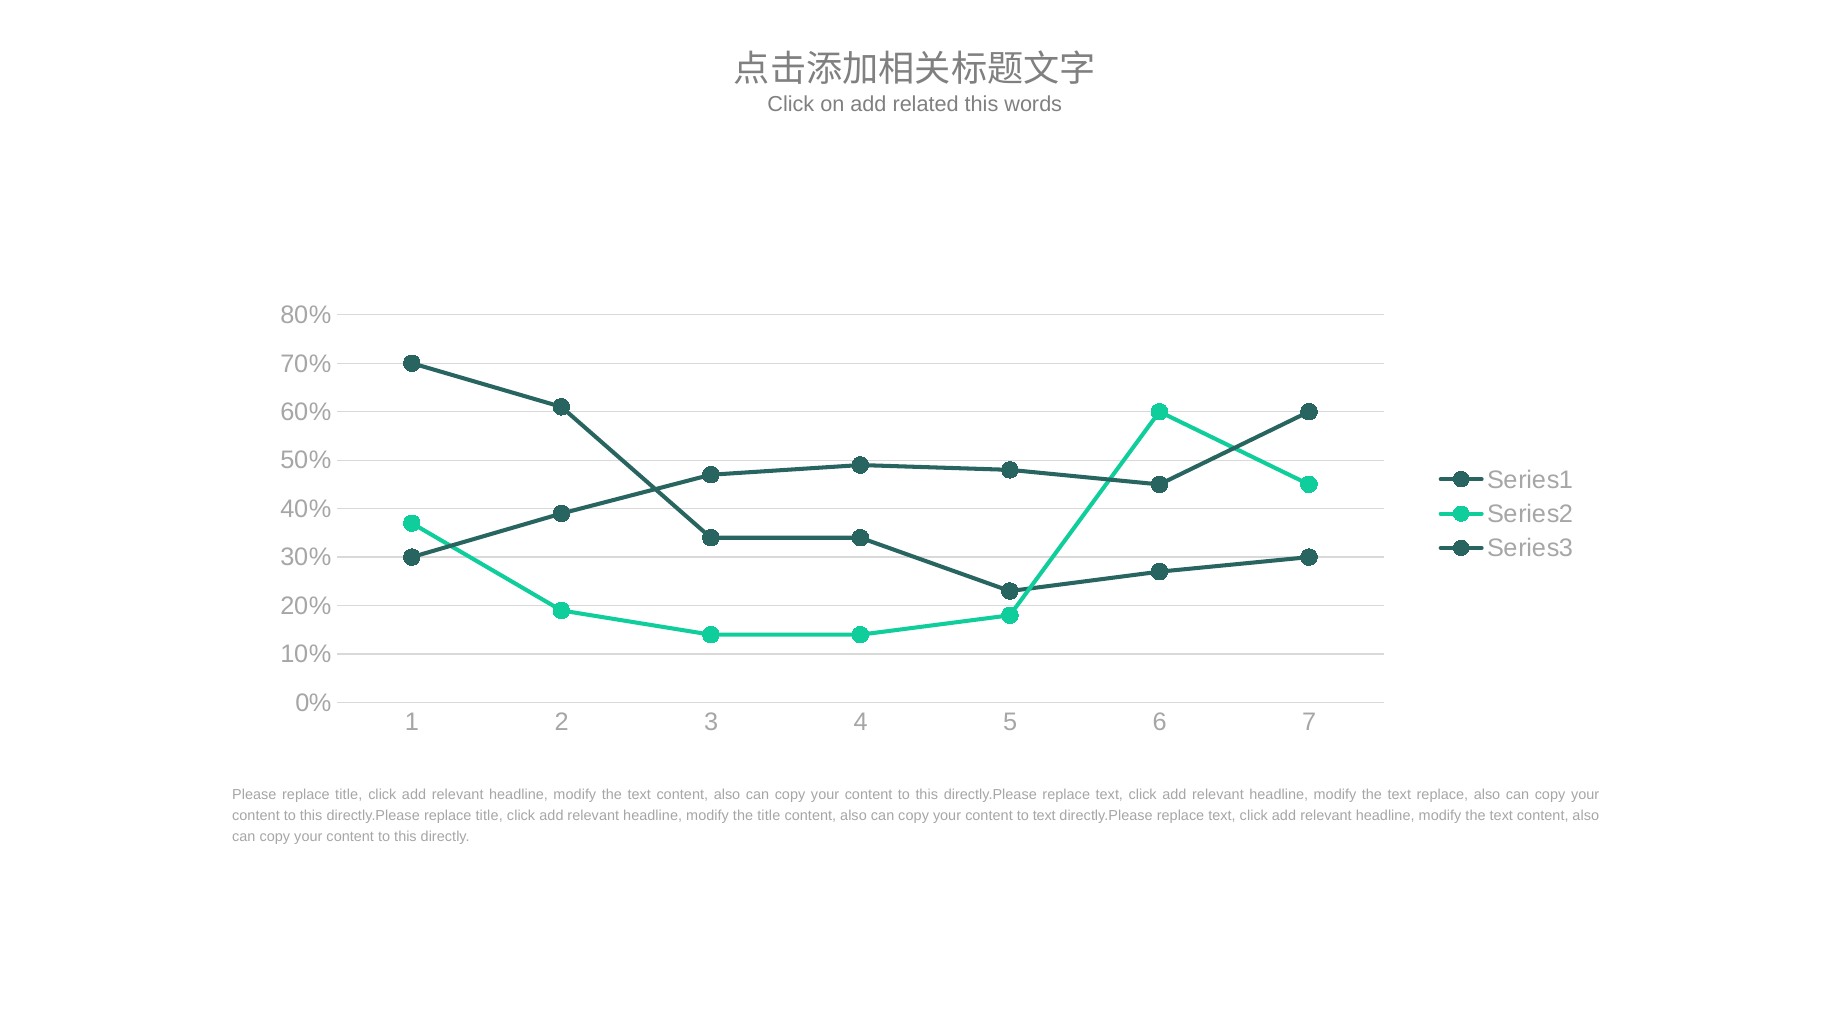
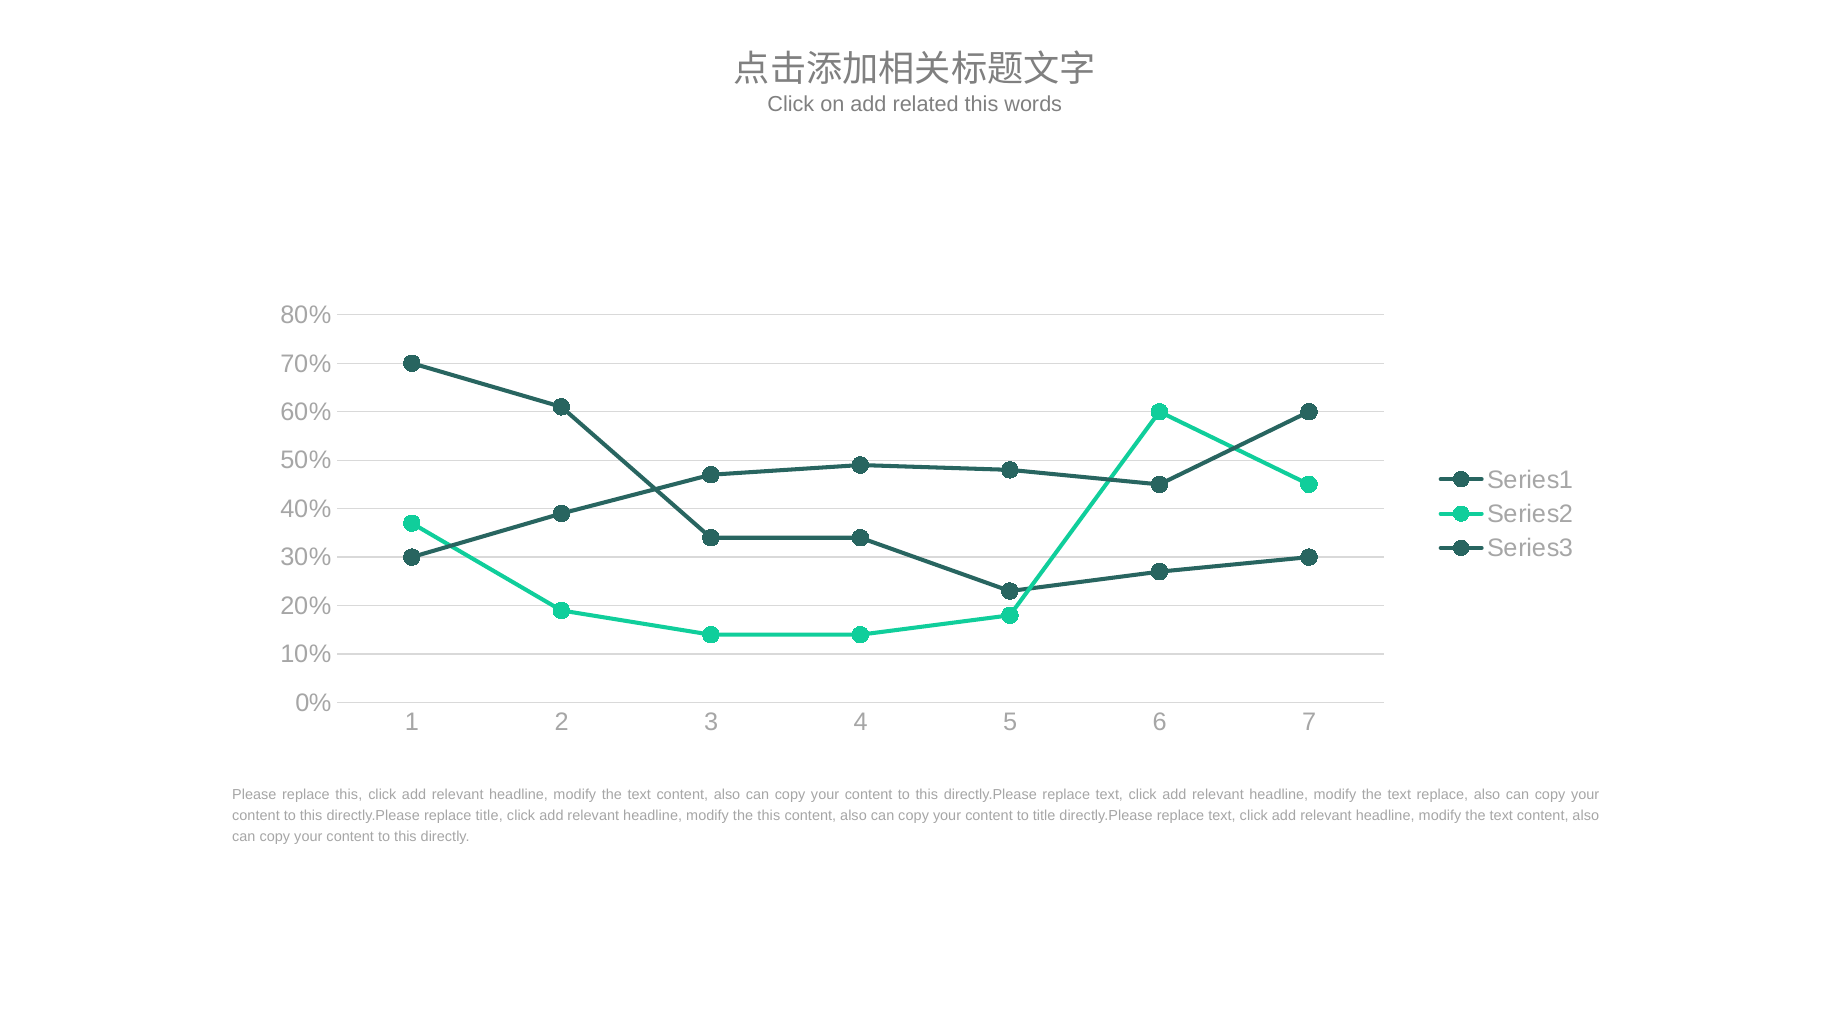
Please replace title: title -> this (349, 794)
the title: title -> this (769, 815)
to text: text -> title (1044, 815)
